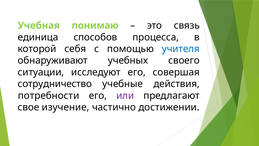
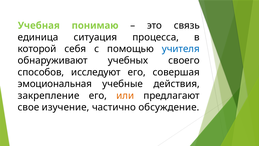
способов: способов -> ситуация (95, 37)
ситуации: ситуации -> способов (41, 72)
сотрудничество: сотрудничество -> эмоциональная (55, 84)
потребности: потребности -> закрепление (49, 95)
или colour: purple -> orange (125, 95)
достижении: достижении -> обсуждение (169, 107)
